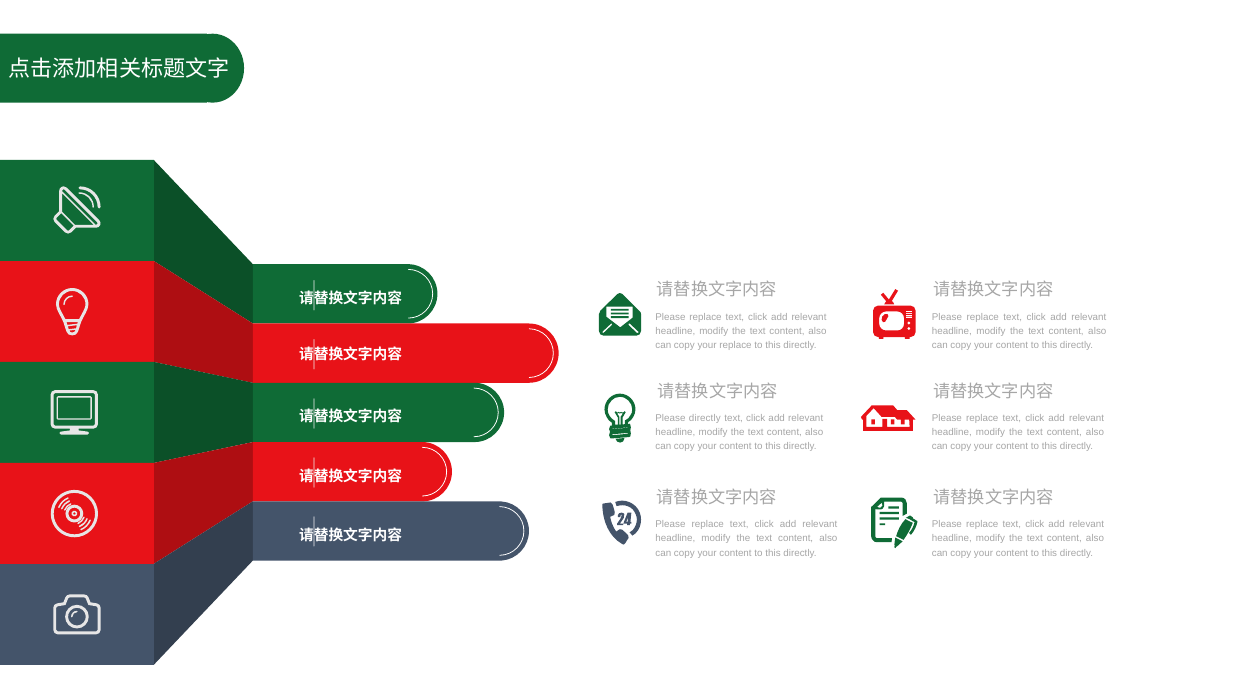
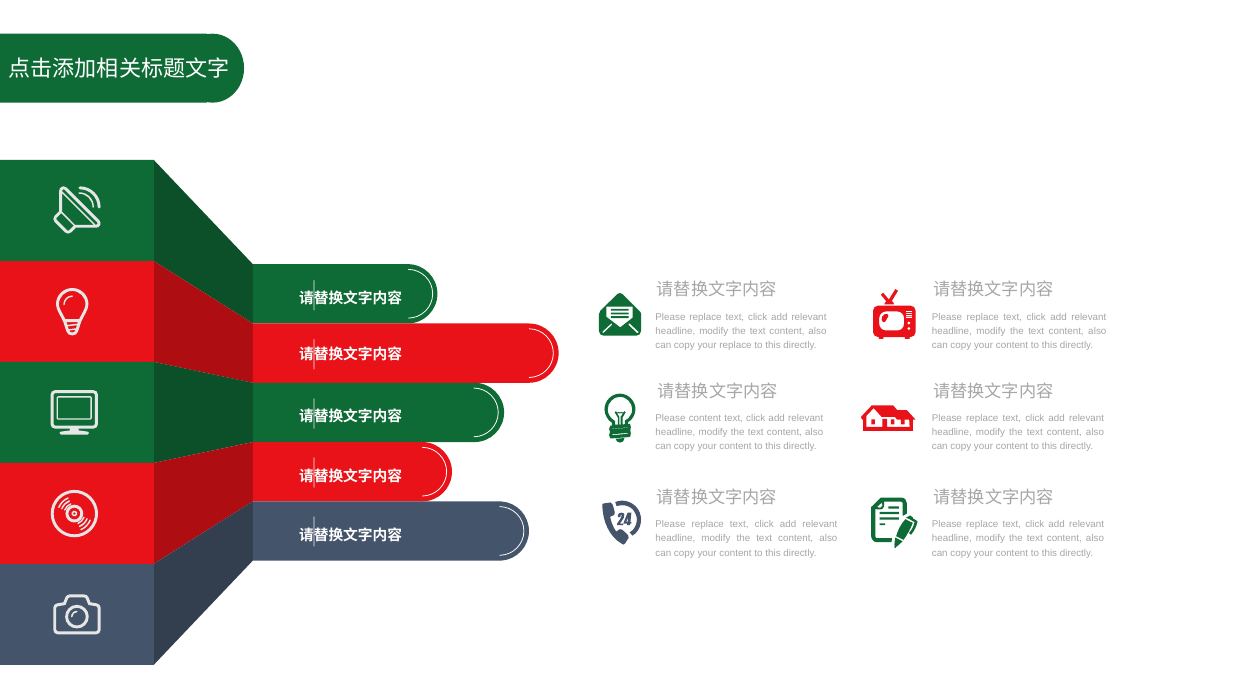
Please directly: directly -> content (705, 418)
